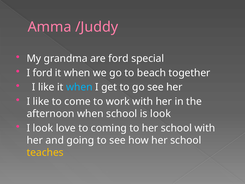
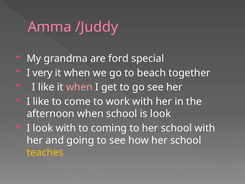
I ford: ford -> very (43, 73)
when colour: light blue -> pink (79, 87)
look love: love -> with (66, 128)
